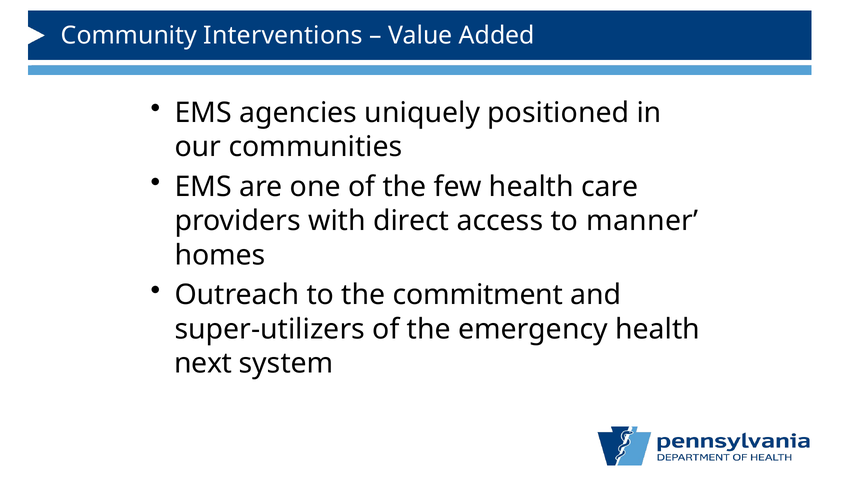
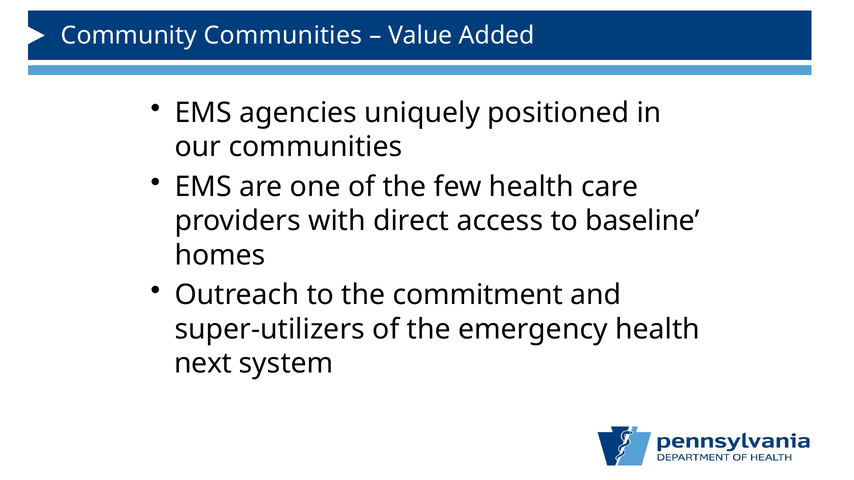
Community Interventions: Interventions -> Communities (283, 36)
manner: manner -> baseline (643, 221)
